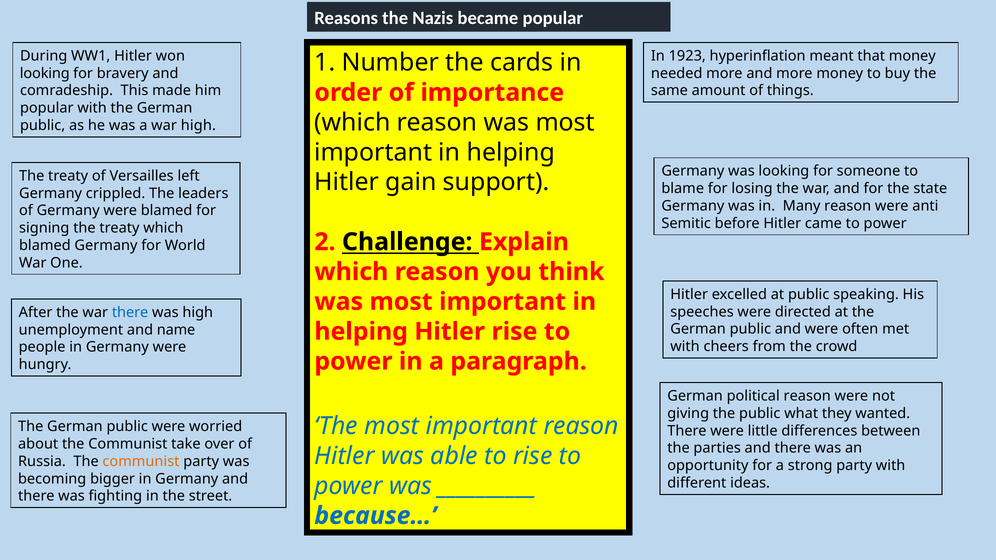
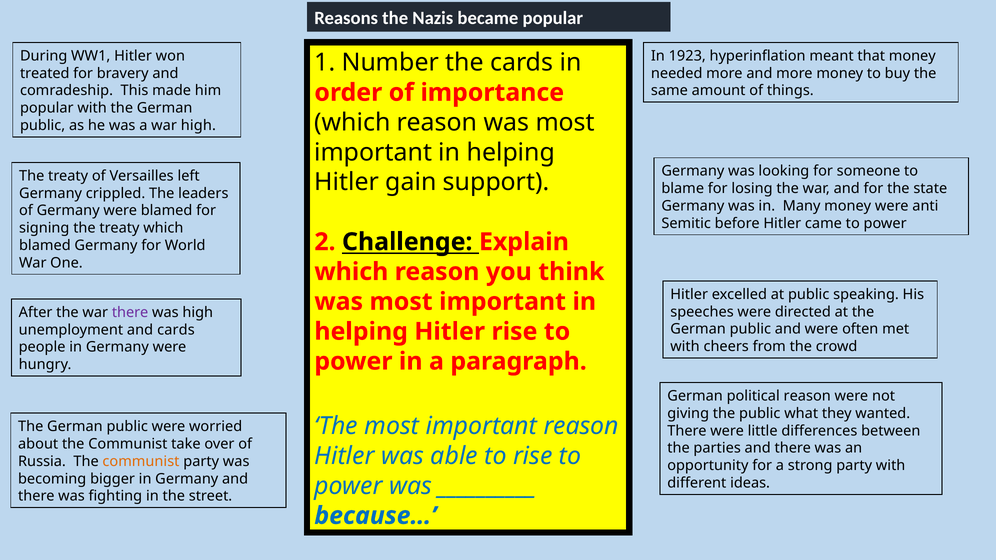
looking: looking -> treated (45, 73)
Many reason: reason -> money (848, 206)
there colour: blue -> purple (130, 312)
and name: name -> cards (176, 330)
